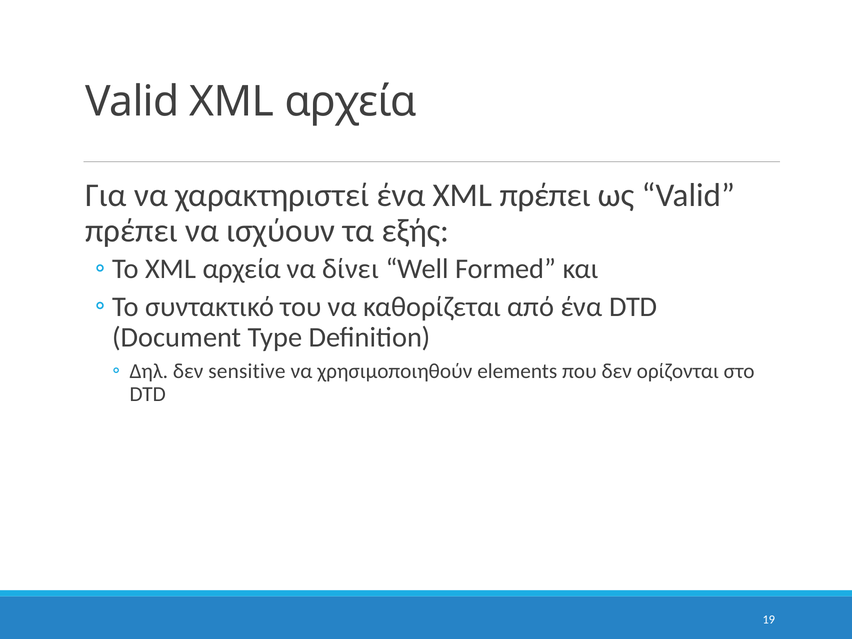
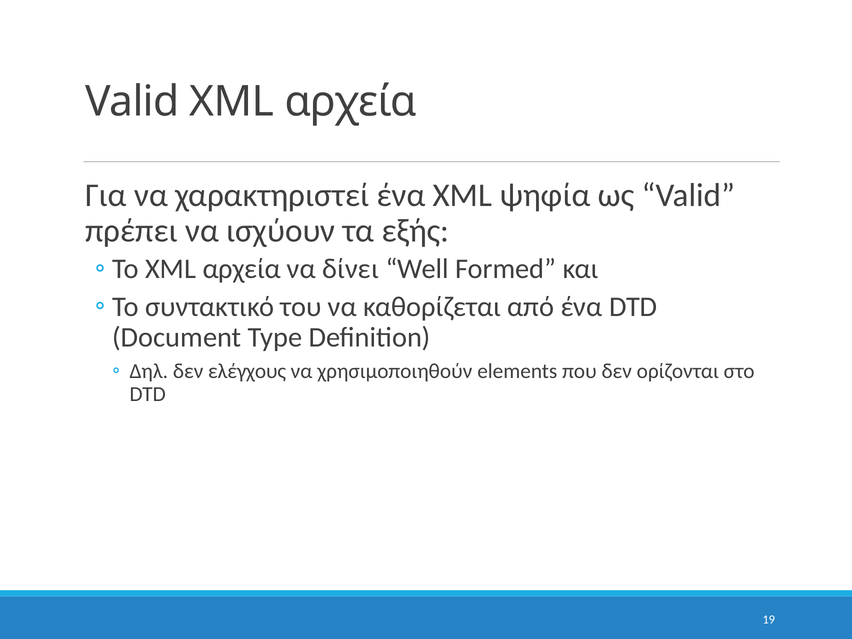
XML πρέπει: πρέπει -> ψηφία (545, 195)
sensitive: sensitive -> ελέγχους (247, 371)
